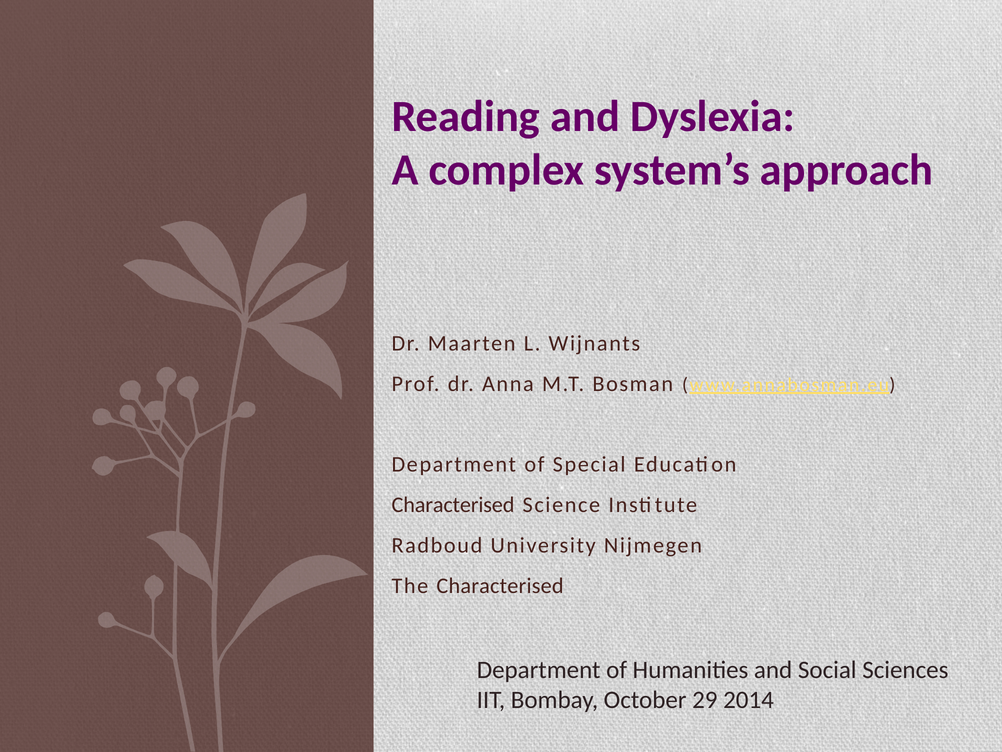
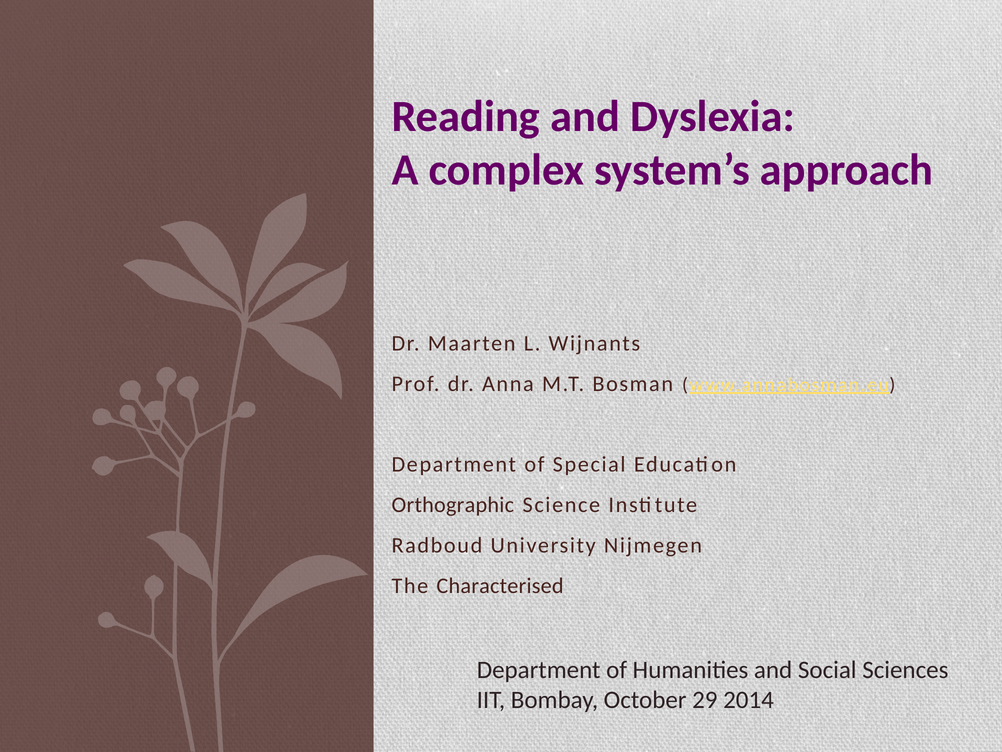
Characterised: Characterised -> Orthographic (453, 505)
